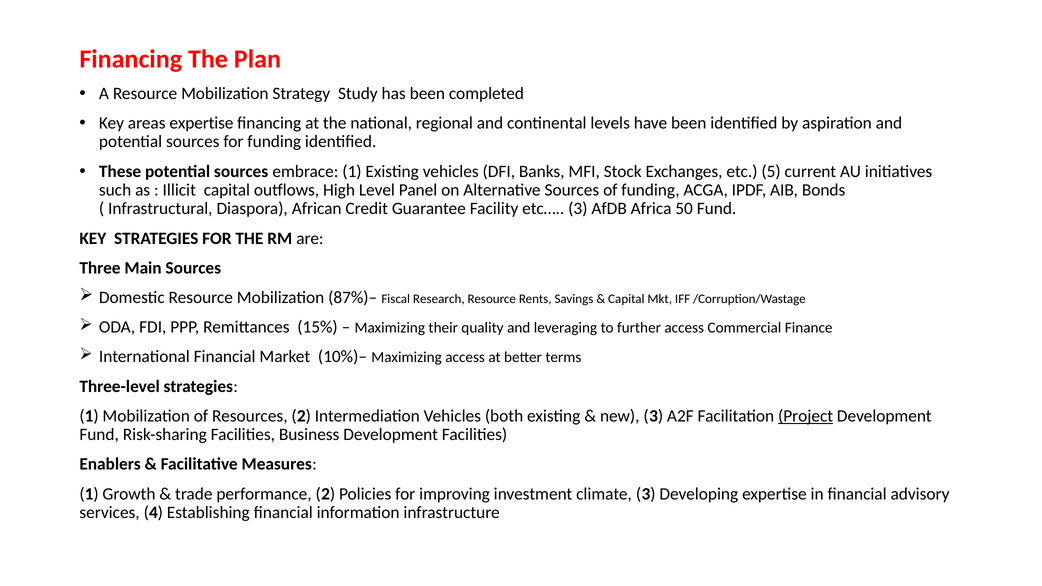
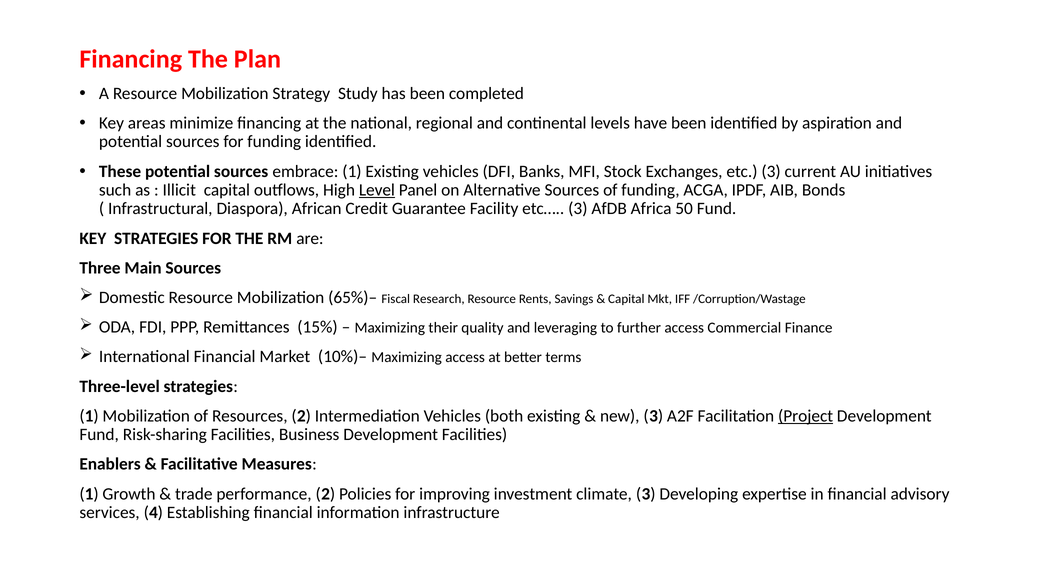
areas expertise: expertise -> minimize (201, 123)
etc 5: 5 -> 3 (771, 171)
Level underline: none -> present (377, 190)
87%)–: 87%)– -> 65%)– (353, 298)
